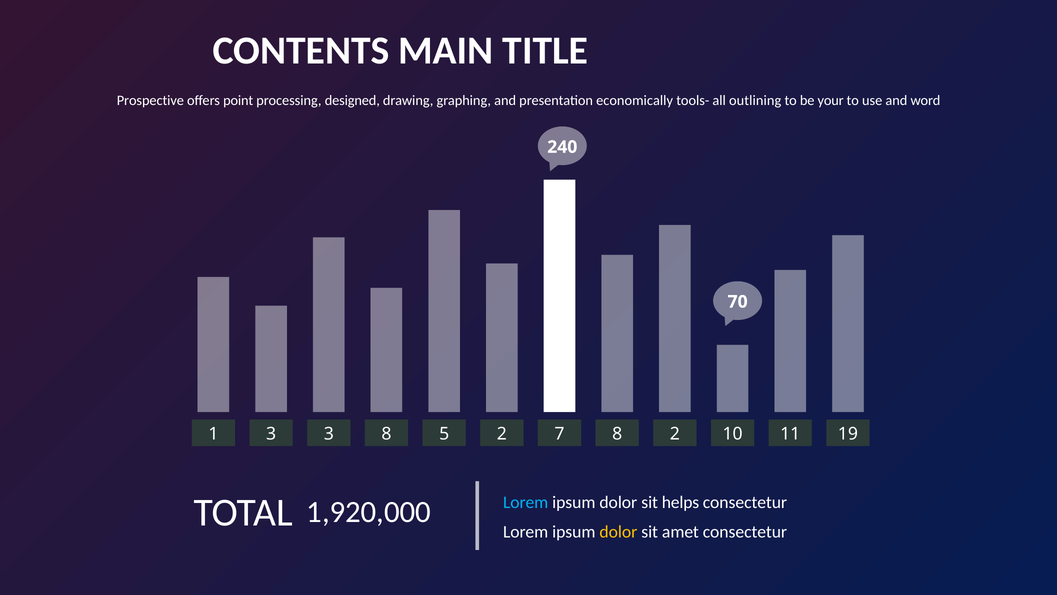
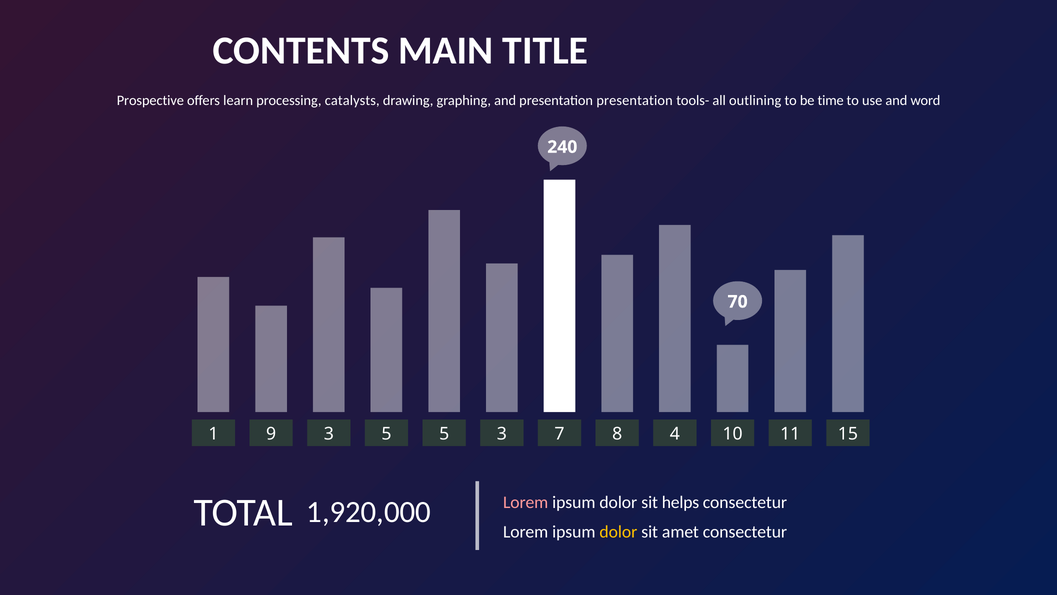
point: point -> learn (238, 100)
designed: designed -> catalysts (352, 100)
presentation economically: economically -> presentation (635, 100)
your: your -> time (831, 100)
1 3: 3 -> 9 (271, 434)
3 8: 8 -> 5 (386, 434)
5 2: 2 -> 3 (502, 434)
8 2: 2 -> 4 (675, 434)
19: 19 -> 15 (848, 434)
Lorem colour: light blue -> pink (526, 502)
